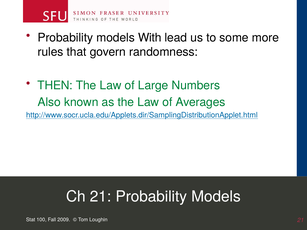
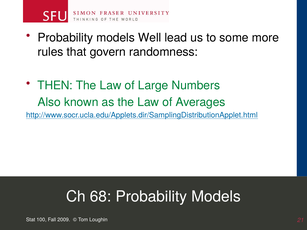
With: With -> Well (150, 38)
Ch 21: 21 -> 68 (101, 197)
